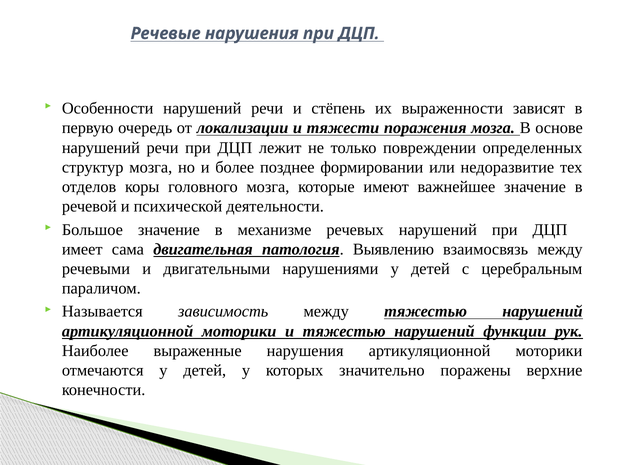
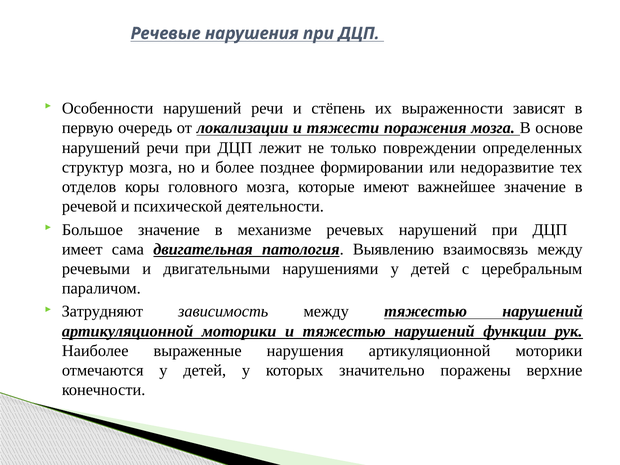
Называется: Называется -> Затрудняют (102, 312)
